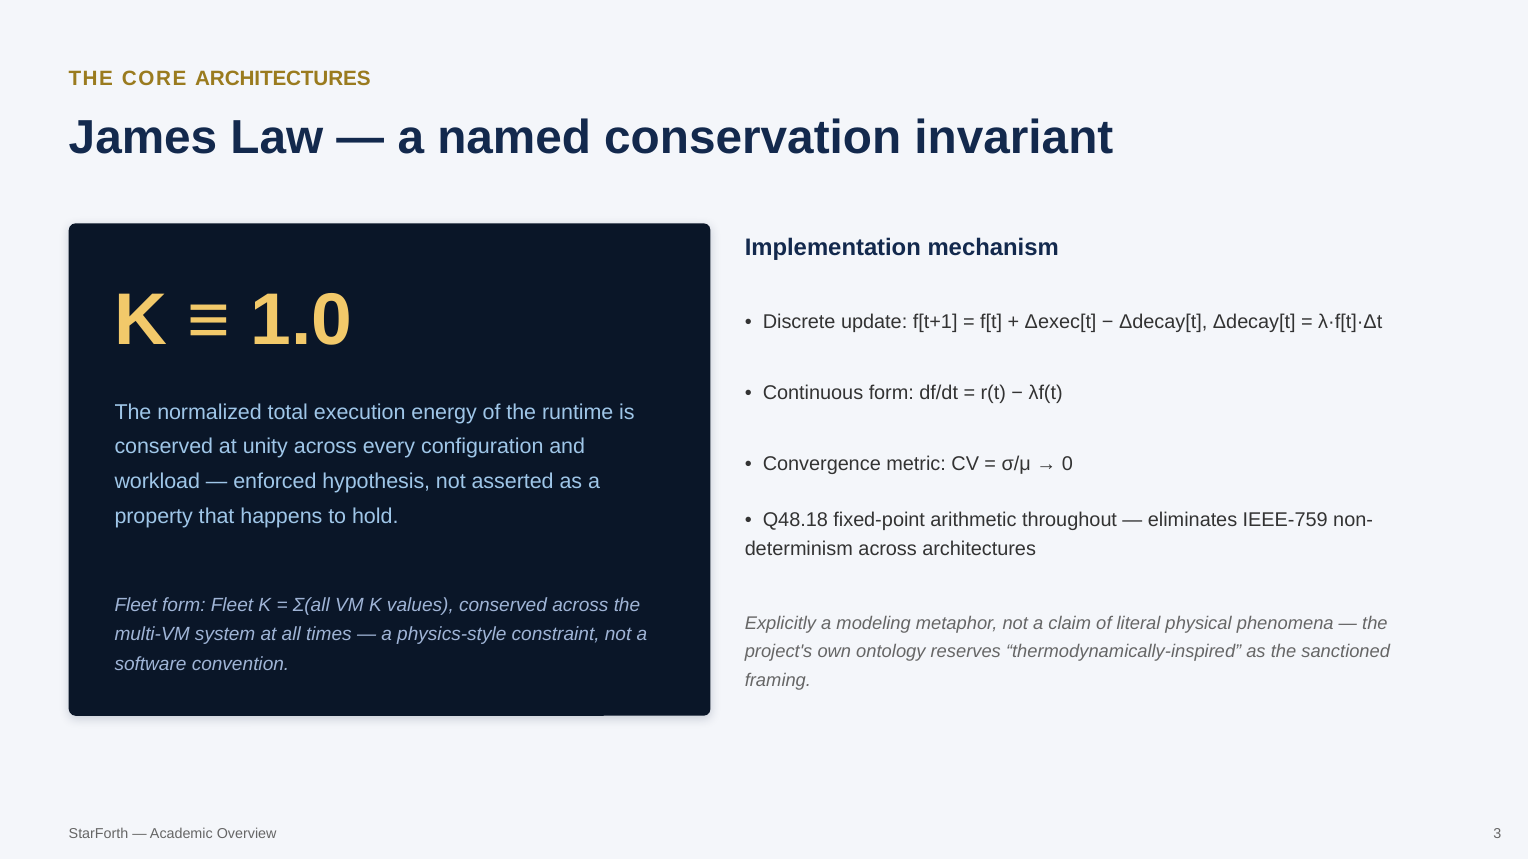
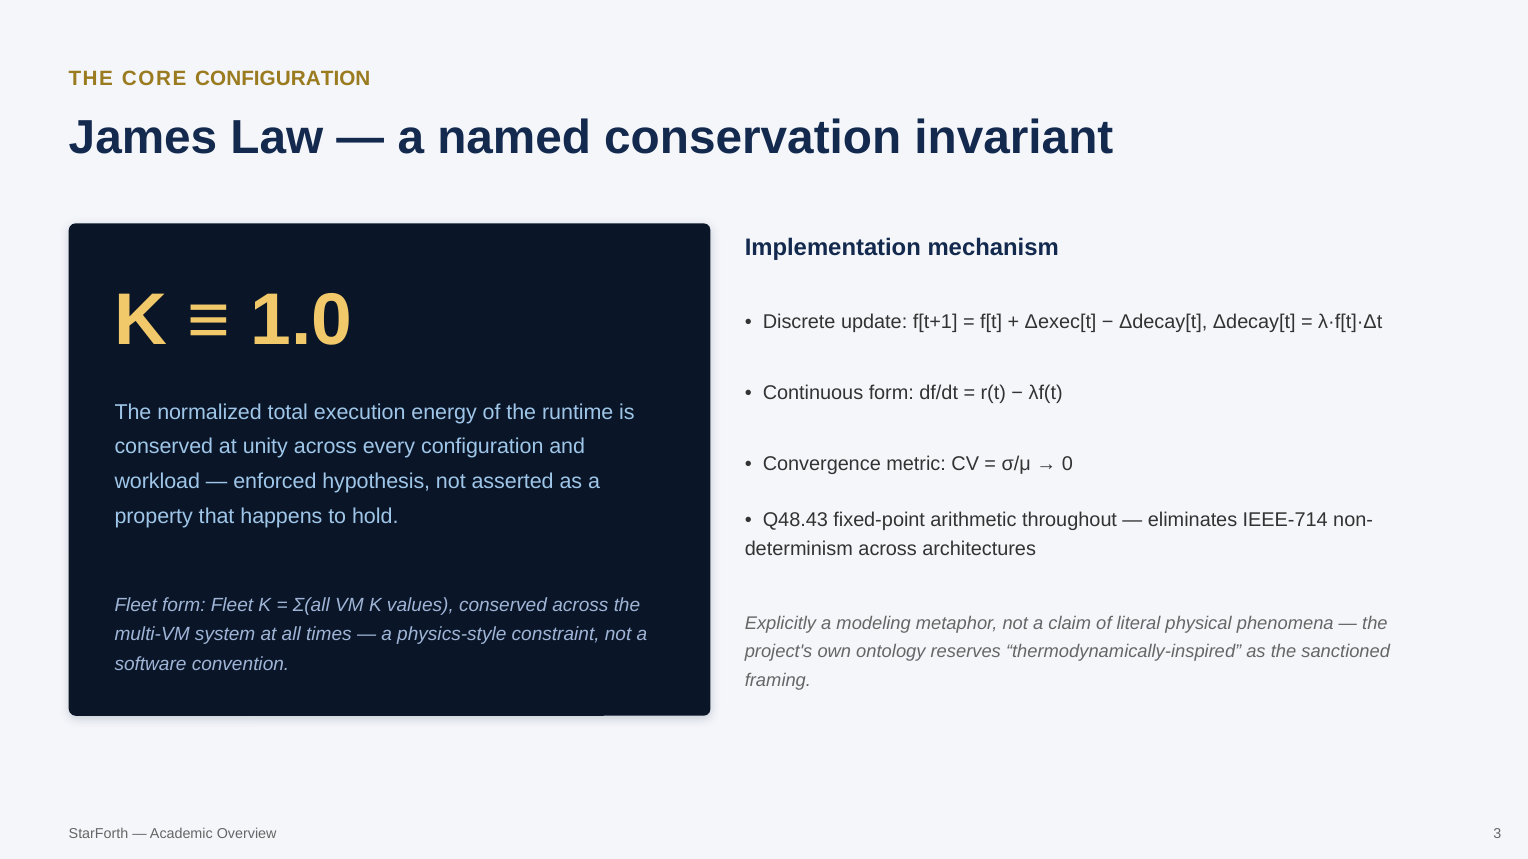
CORE ARCHITECTURES: ARCHITECTURES -> CONFIGURATION (283, 79)
Q48.18: Q48.18 -> Q48.43 (795, 521)
IEEE-759: IEEE-759 -> IEEE-714 (1285, 521)
